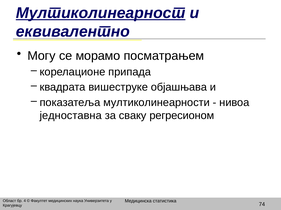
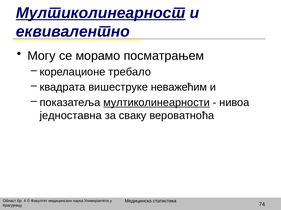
припада: припада -> требало (130, 72)
објашњава: објашњава -> неважећим (179, 87)
мултиколинеарности underline: none -> present (157, 103)
регресионом: регресионом -> вероватноћа (182, 116)
